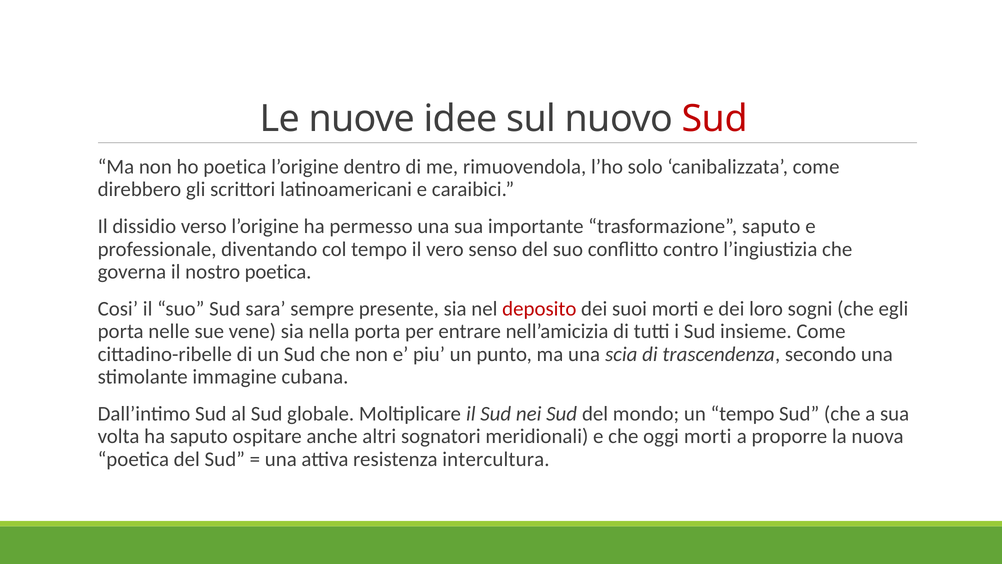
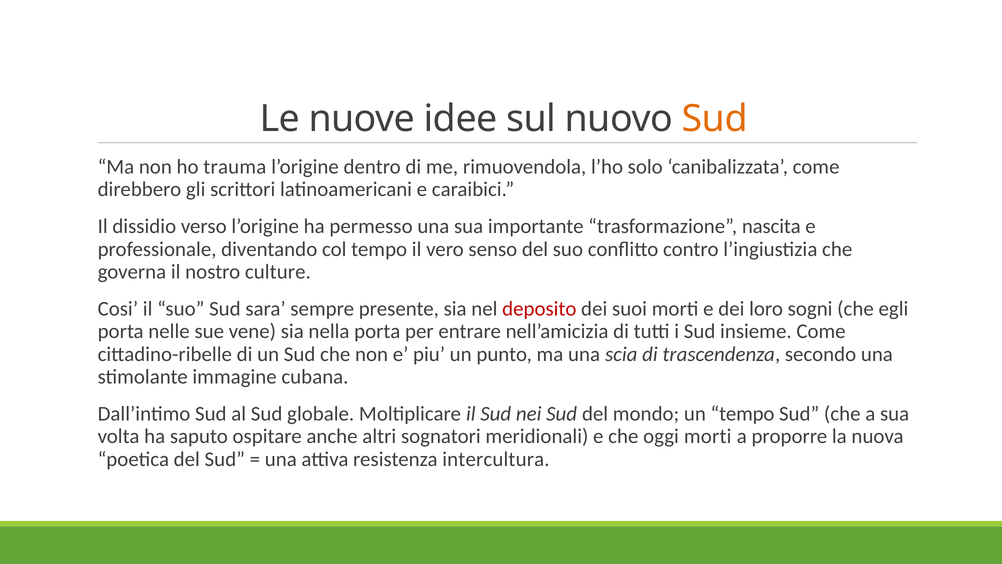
Sud colour: red -> orange (715, 119)
ho poetica: poetica -> trauma (235, 167)
trasformazione saputo: saputo -> nascita (771, 226)
nostro poetica: poetica -> culture (278, 272)
